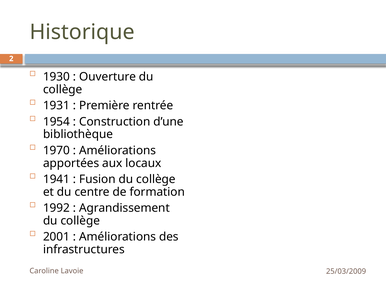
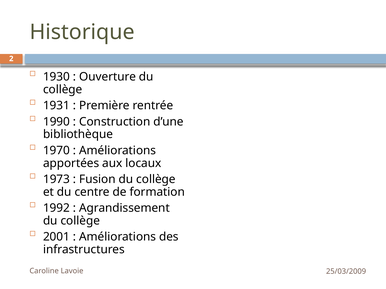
1954: 1954 -> 1990 (57, 122)
1941: 1941 -> 1973 (57, 180)
